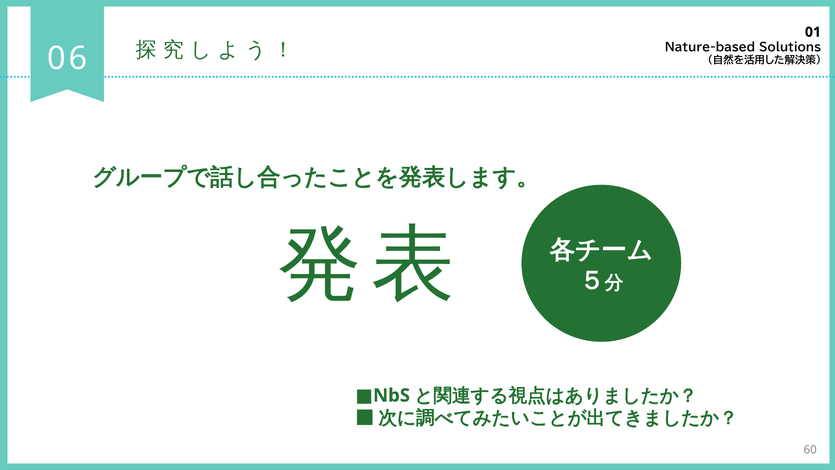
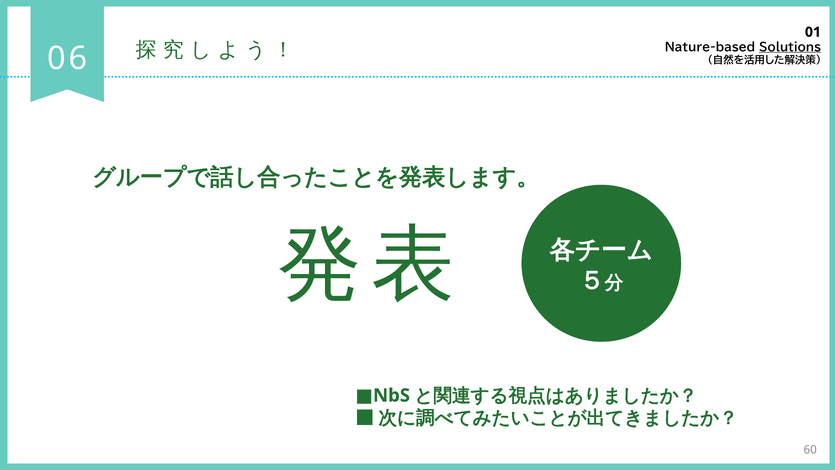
Solutions underline: none -> present (790, 47)
